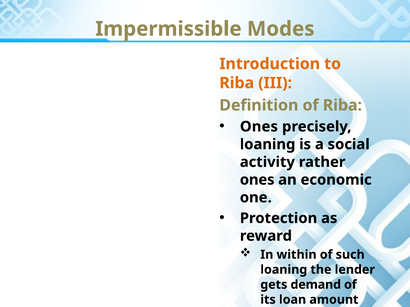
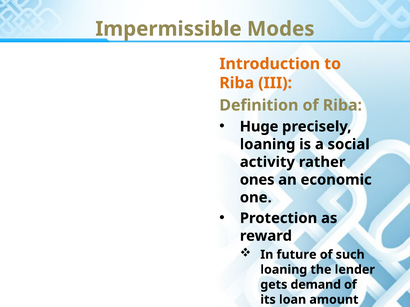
Ones: Ones -> Huge (259, 127)
within: within -> future (297, 255)
